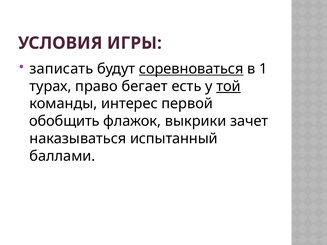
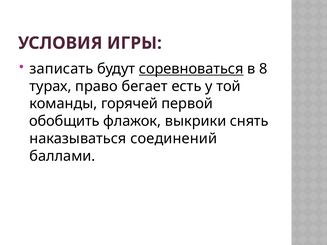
1: 1 -> 8 (263, 69)
той underline: present -> none (229, 86)
интерес: интерес -> горячей (129, 104)
зачет: зачет -> снять (249, 121)
испытанный: испытанный -> соединений (174, 139)
